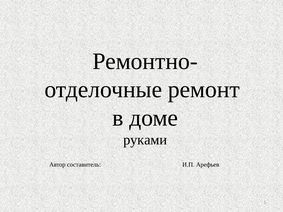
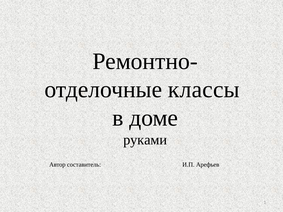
ремонт: ремонт -> классы (204, 90)
